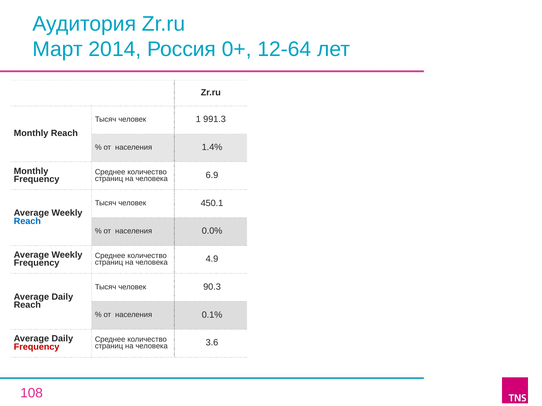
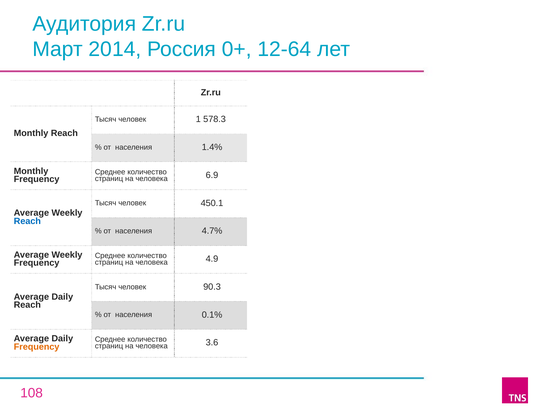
991.3: 991.3 -> 578.3 (215, 119)
0.0%: 0.0% -> 4.7% (212, 231)
Frequency colour: red -> orange (37, 347)
